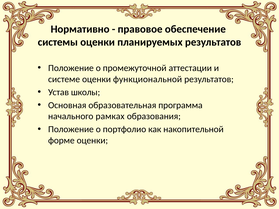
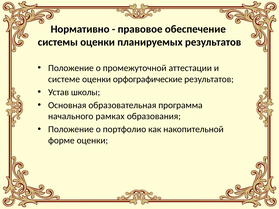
функциональной: функциональной -> орфографические (148, 79)
